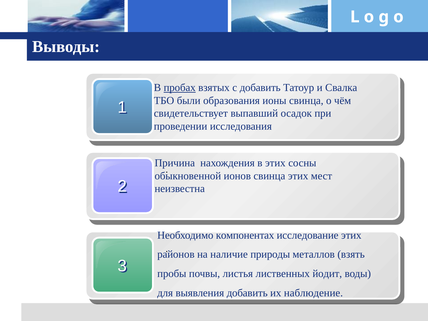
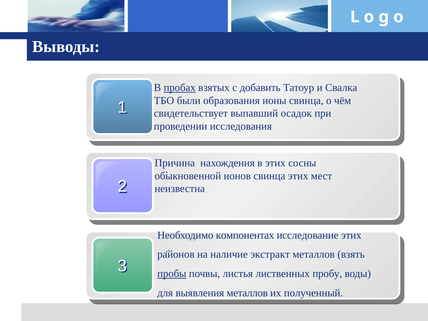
природы: природы -> экстракт (270, 254)
пробы underline: none -> present (172, 274)
йодит: йодит -> пробу (327, 274)
выявления добавить: добавить -> металлов (247, 293)
наблюдение: наблюдение -> полученный (314, 293)
